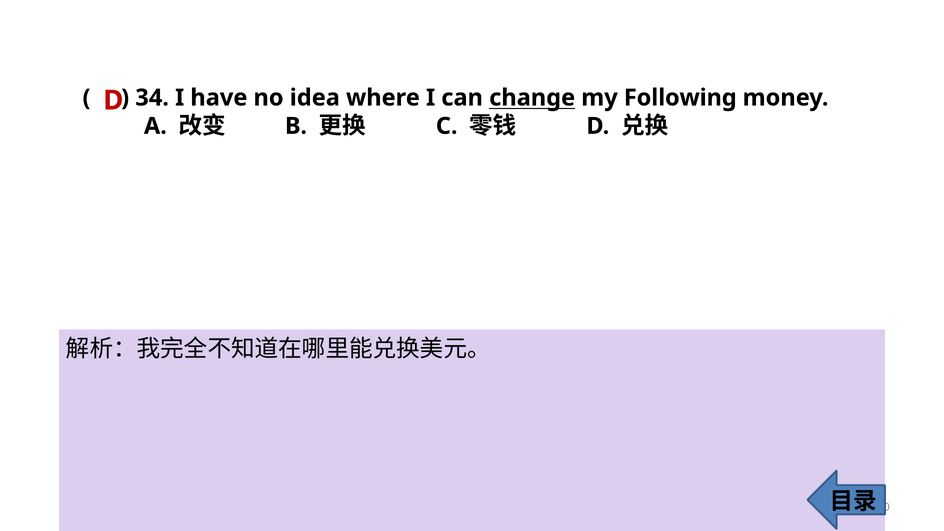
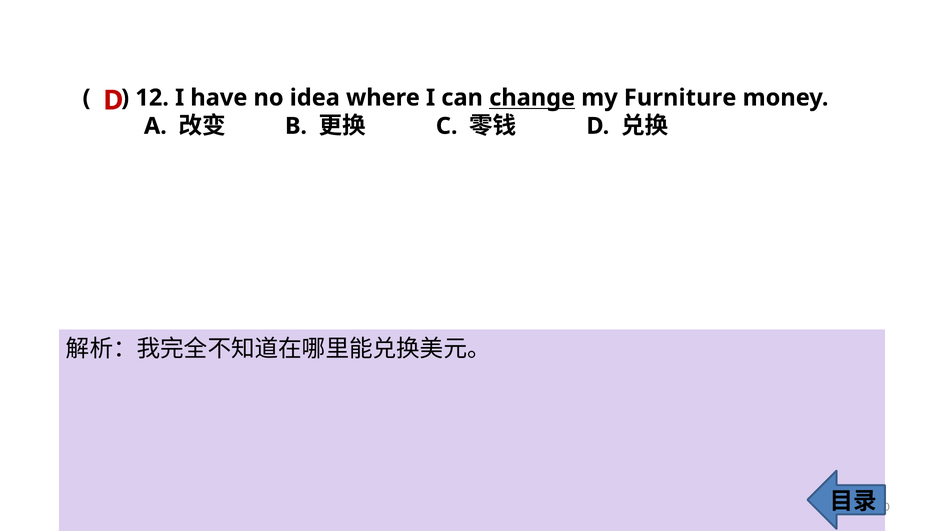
34: 34 -> 12 (152, 98)
Following: Following -> Furniture (680, 98)
